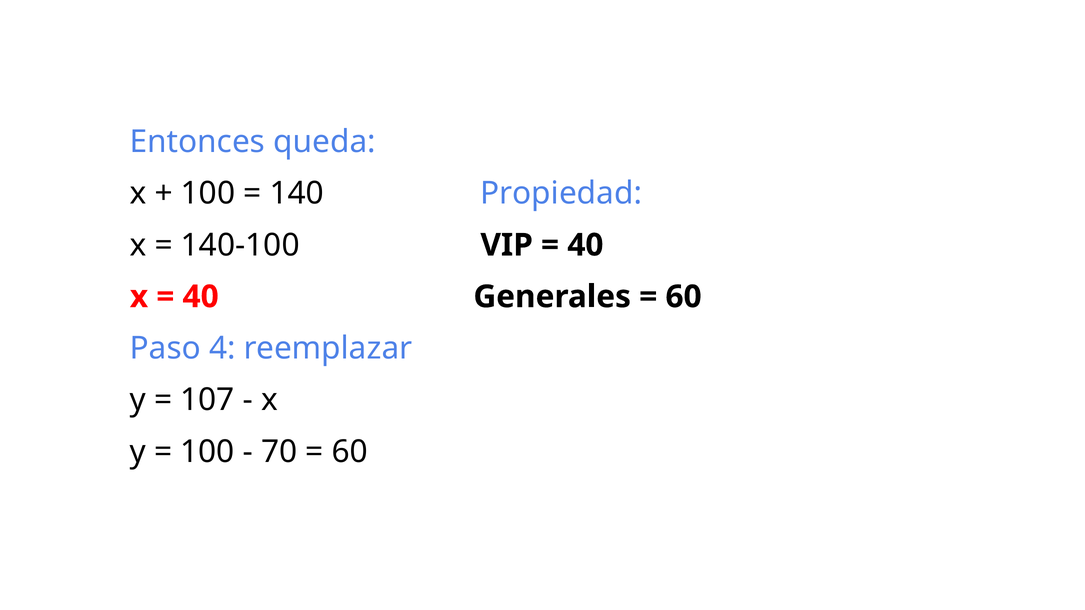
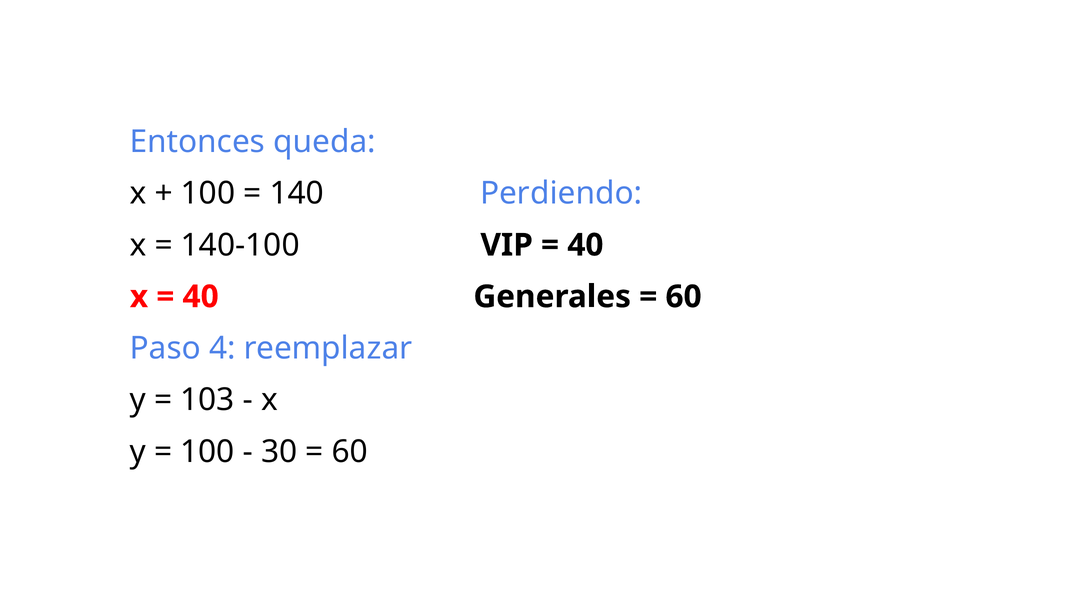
Propiedad: Propiedad -> Perdiendo (561, 194)
107: 107 -> 103 (207, 400)
70: 70 -> 30 (279, 452)
